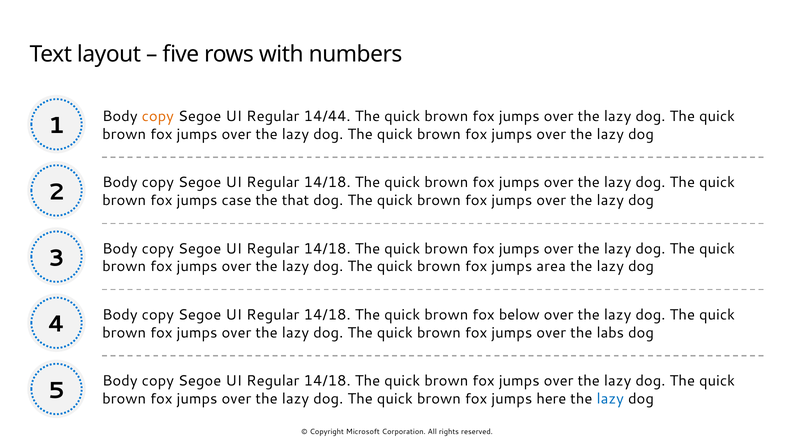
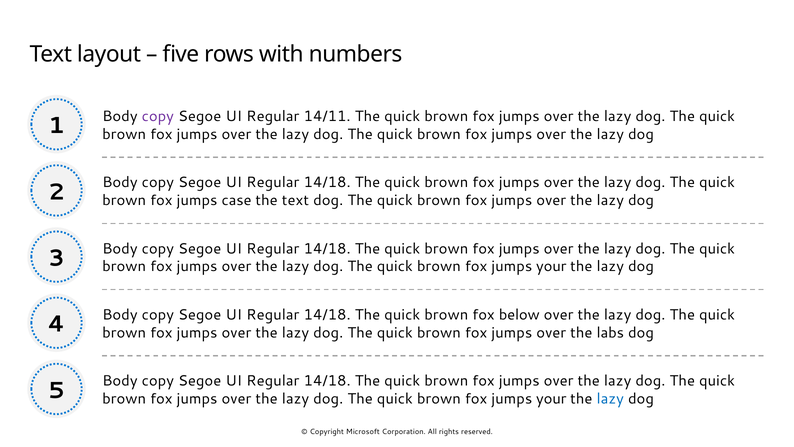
copy colour: orange -> purple (158, 116)
14/44: 14/44 -> 14/11 (327, 116)
the that: that -> text (295, 200)
area: area -> your (551, 266)
here: here -> your (551, 398)
